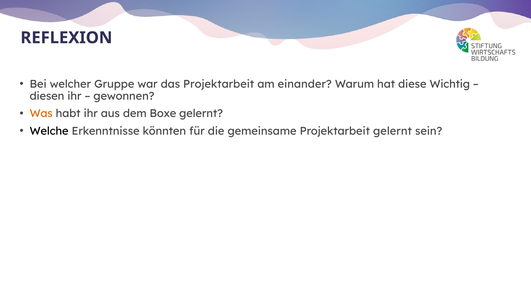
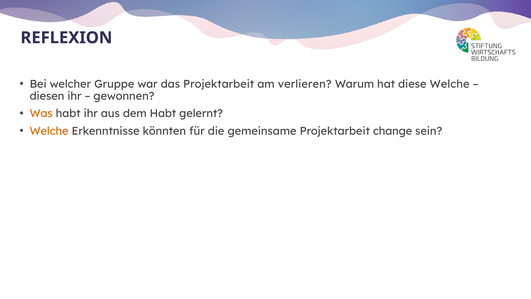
einander: einander -> verlieren (305, 84)
diese Wichtig: Wichtig -> Welche (450, 84)
dem Boxe: Boxe -> Habt (163, 113)
Welche colour: black -> orange (49, 131)
Projektarbeit gelernt: gelernt -> change (393, 131)
